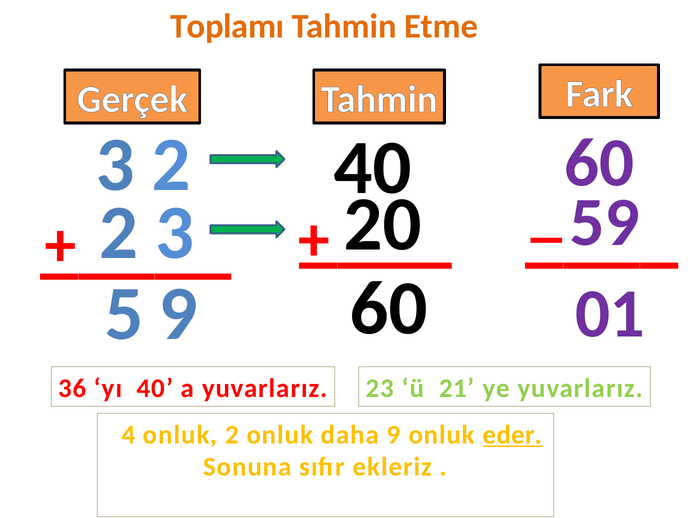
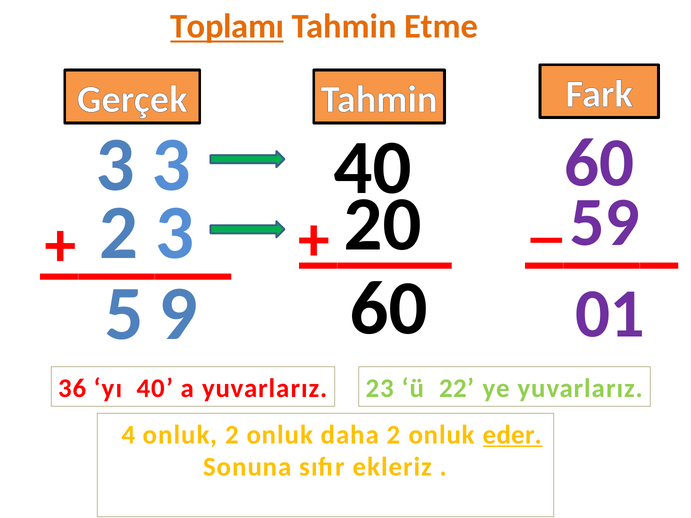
Toplamı underline: none -> present (227, 27)
3 2: 2 -> 3 (171, 165)
21: 21 -> 22 (457, 389)
daha 9: 9 -> 2 (394, 435)
